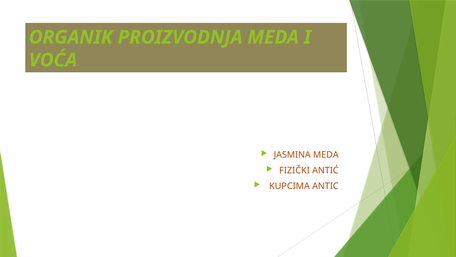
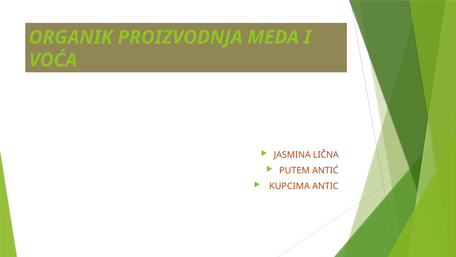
JASMINA MEDA: MEDA -> LIČNA (326, 155)
FIZIČKI: FIZIČKI -> PUTEM (294, 170)
